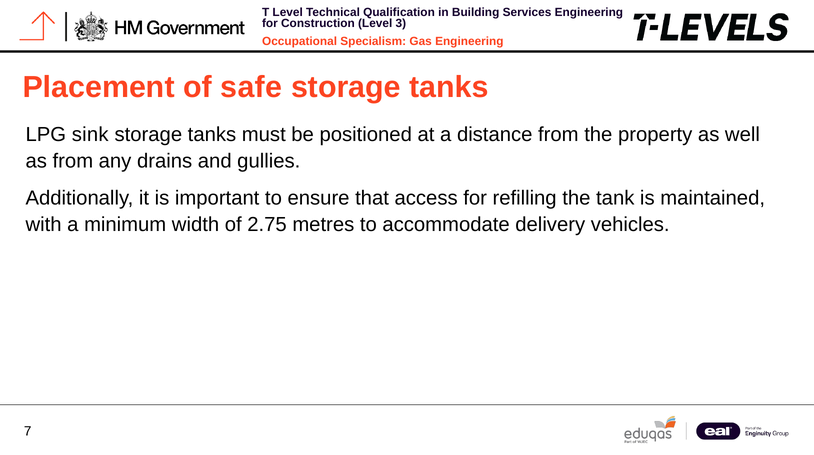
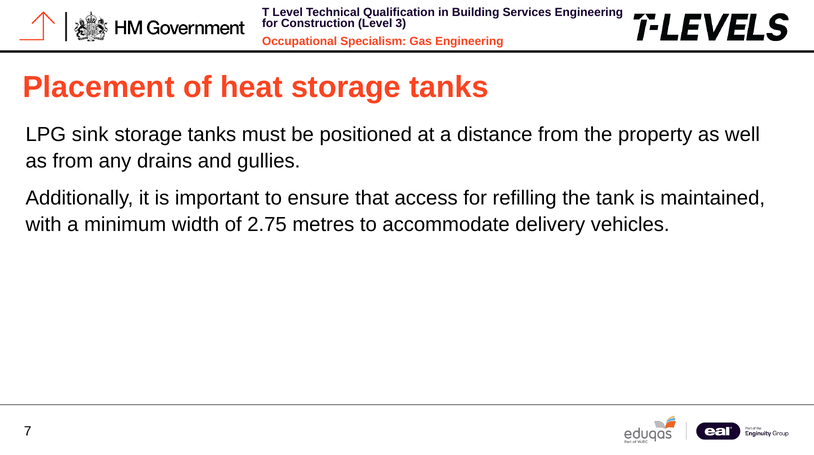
safe: safe -> heat (251, 87)
